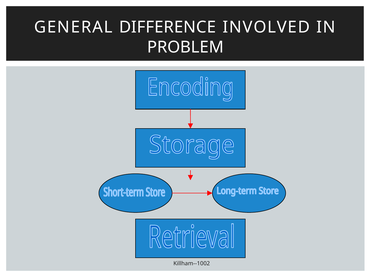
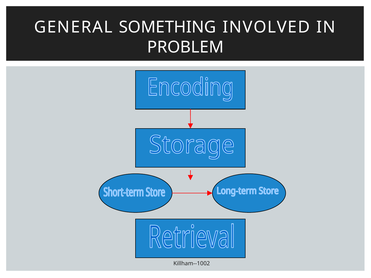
DIFFERENCE: DIFFERENCE -> SOMETHING (168, 27)
